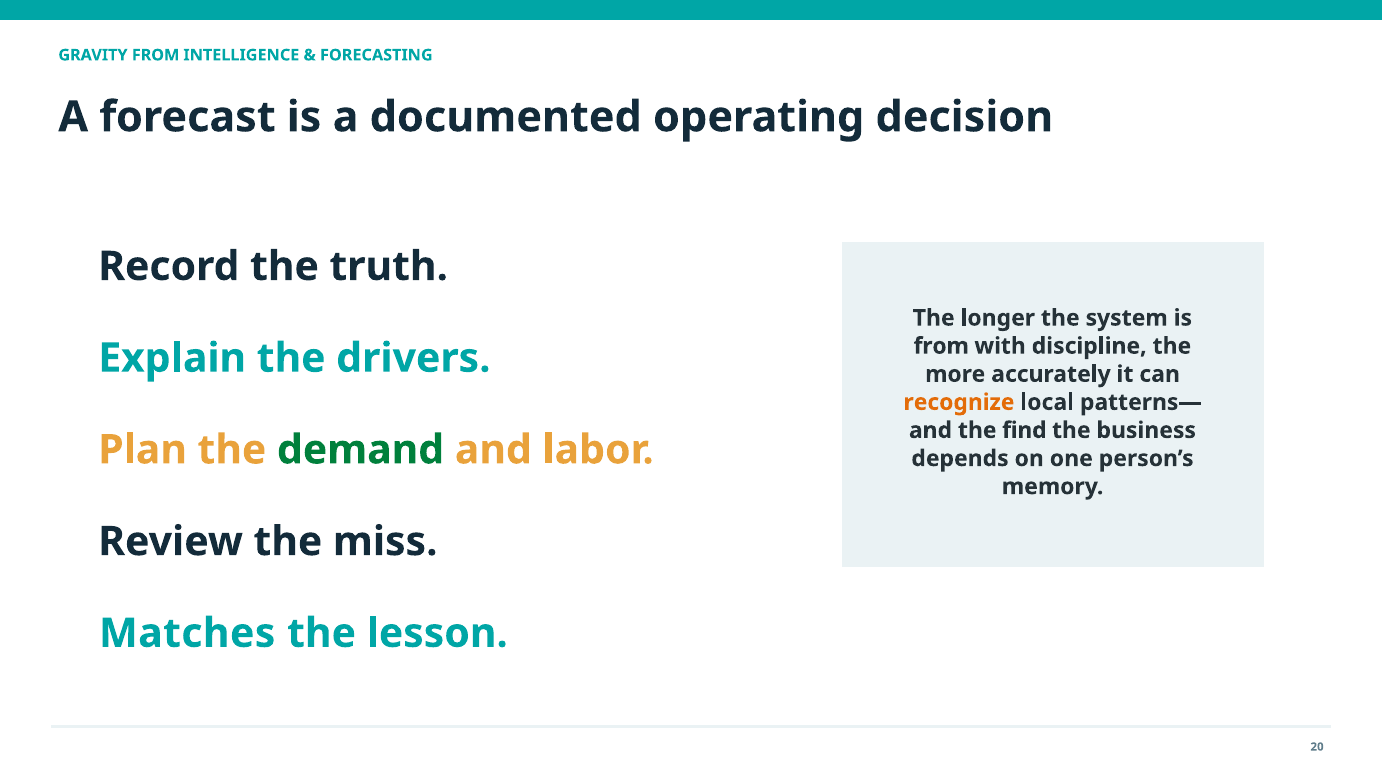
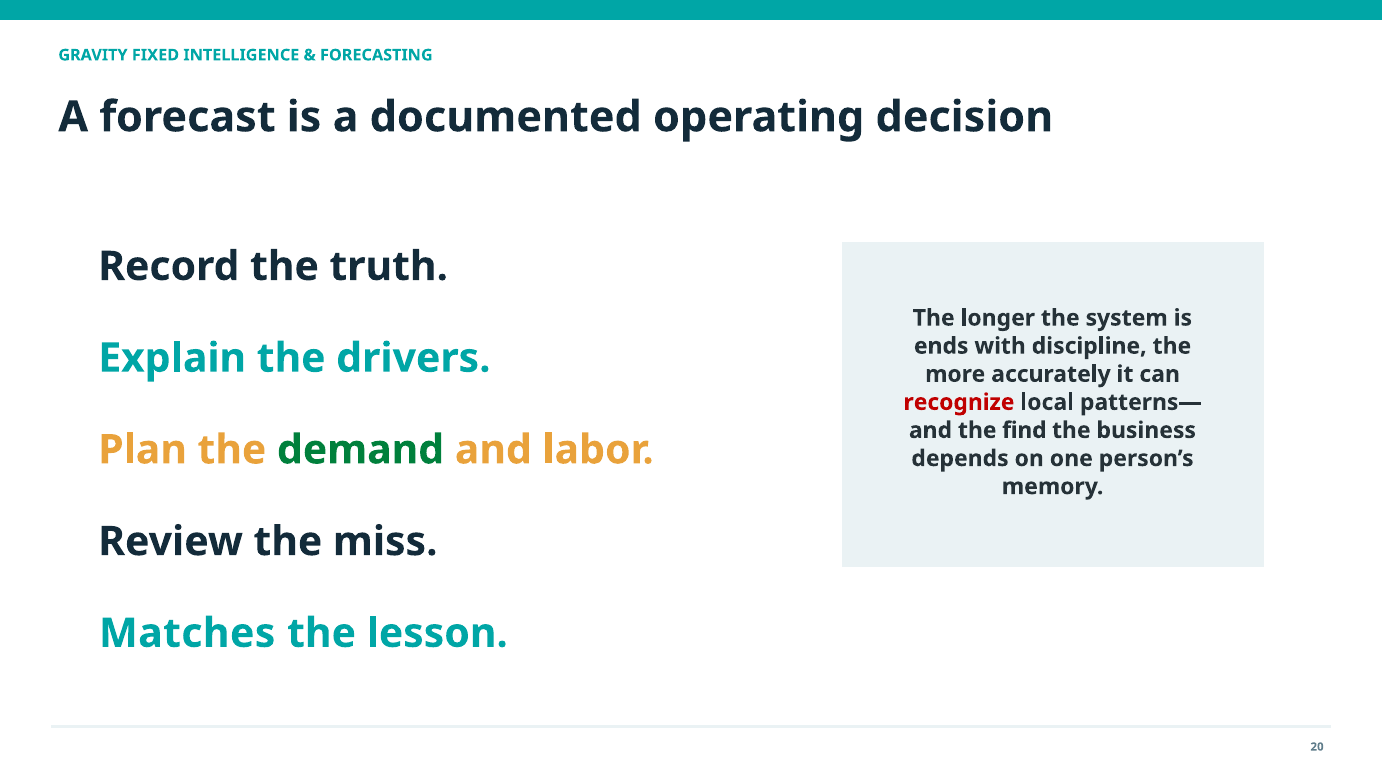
GRAVITY FROM: FROM -> FIXED (156, 55)
from: from -> ends (941, 346)
recognize colour: orange -> red (959, 402)
